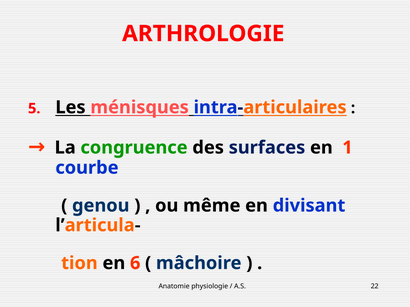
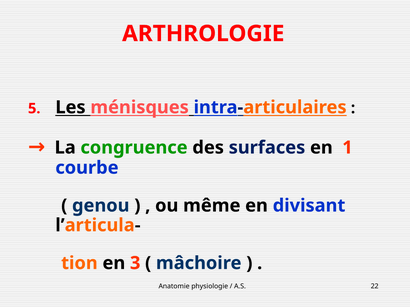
6: 6 -> 3 (135, 264)
